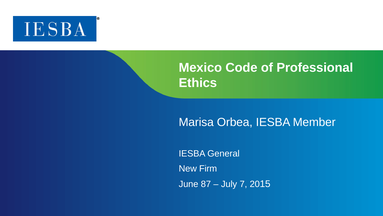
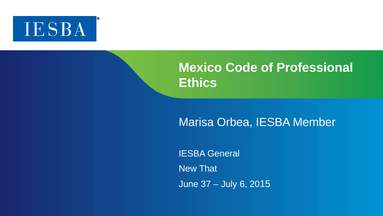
Firm: Firm -> That (208, 168)
87: 87 -> 37 (206, 184)
7: 7 -> 6 (243, 184)
